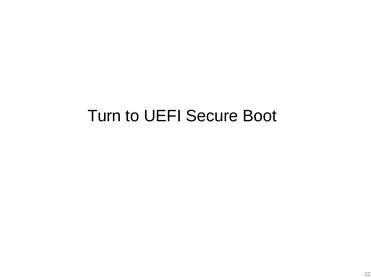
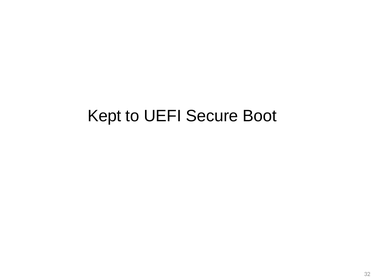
Turn: Turn -> Kept (104, 116)
